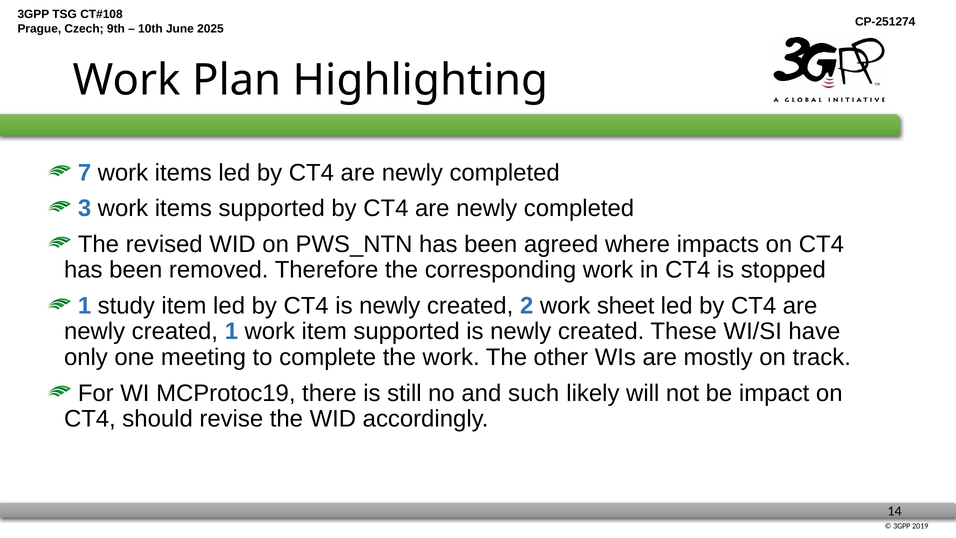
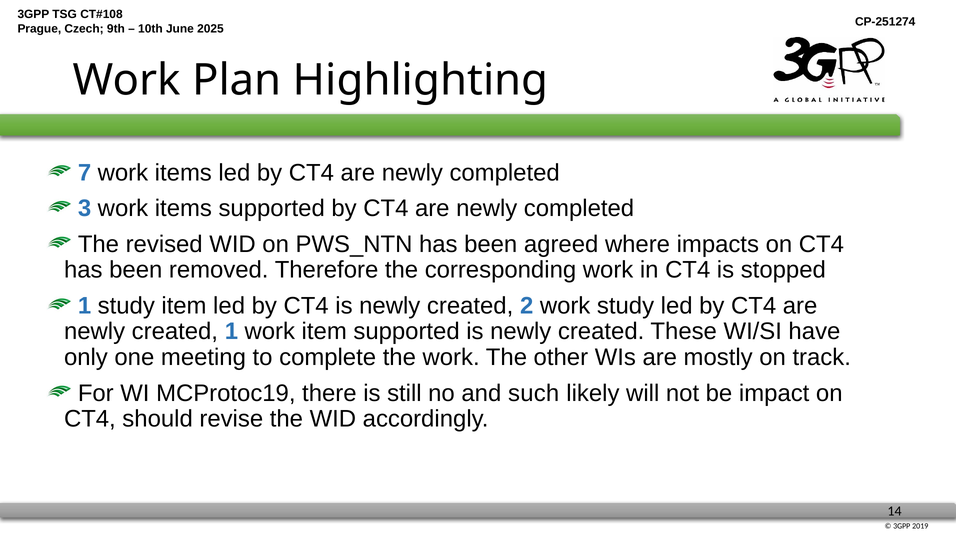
work sheet: sheet -> study (626, 306)
